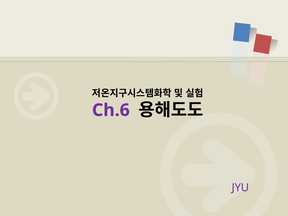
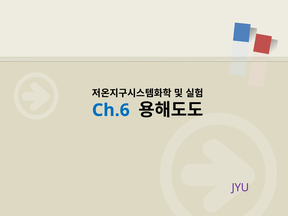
Ch.6 colour: purple -> blue (111, 110)
